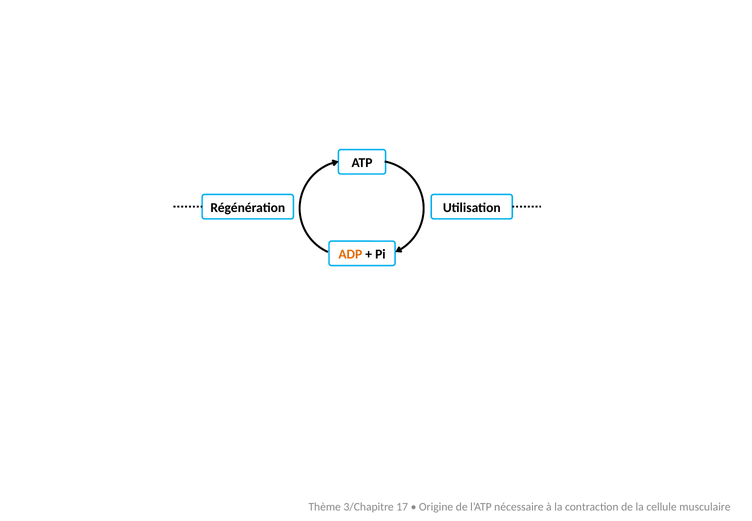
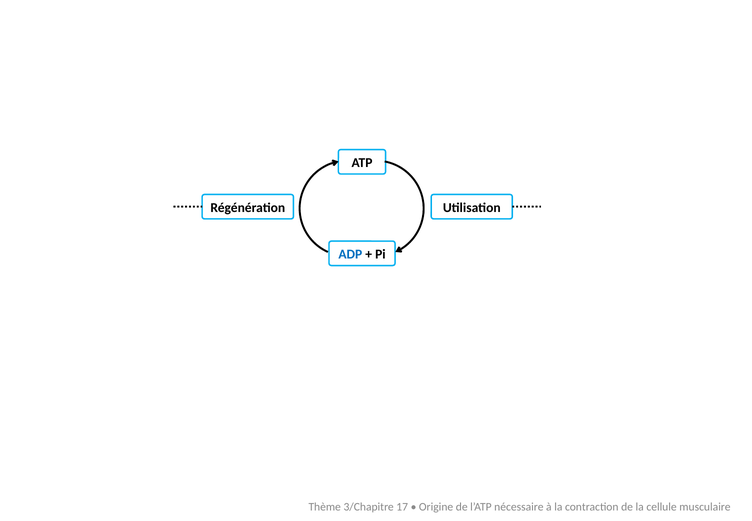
ADP colour: orange -> blue (350, 254)
